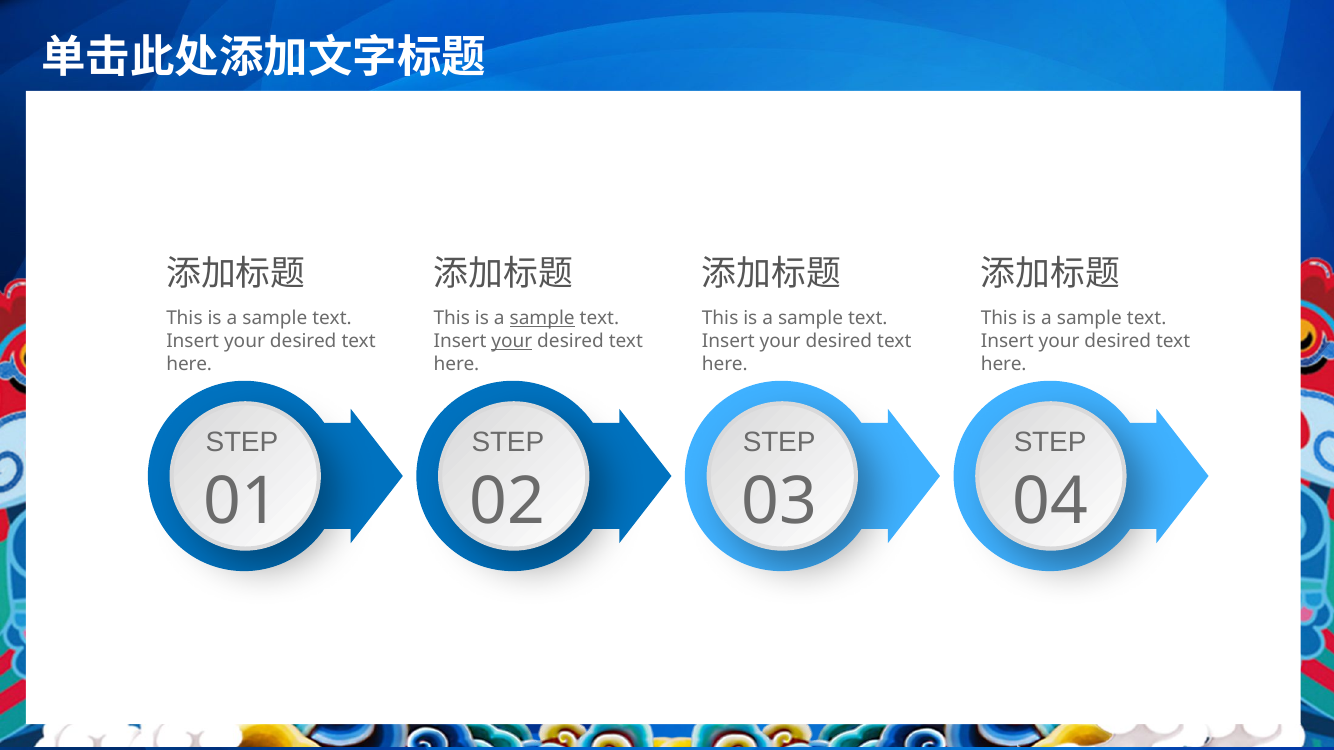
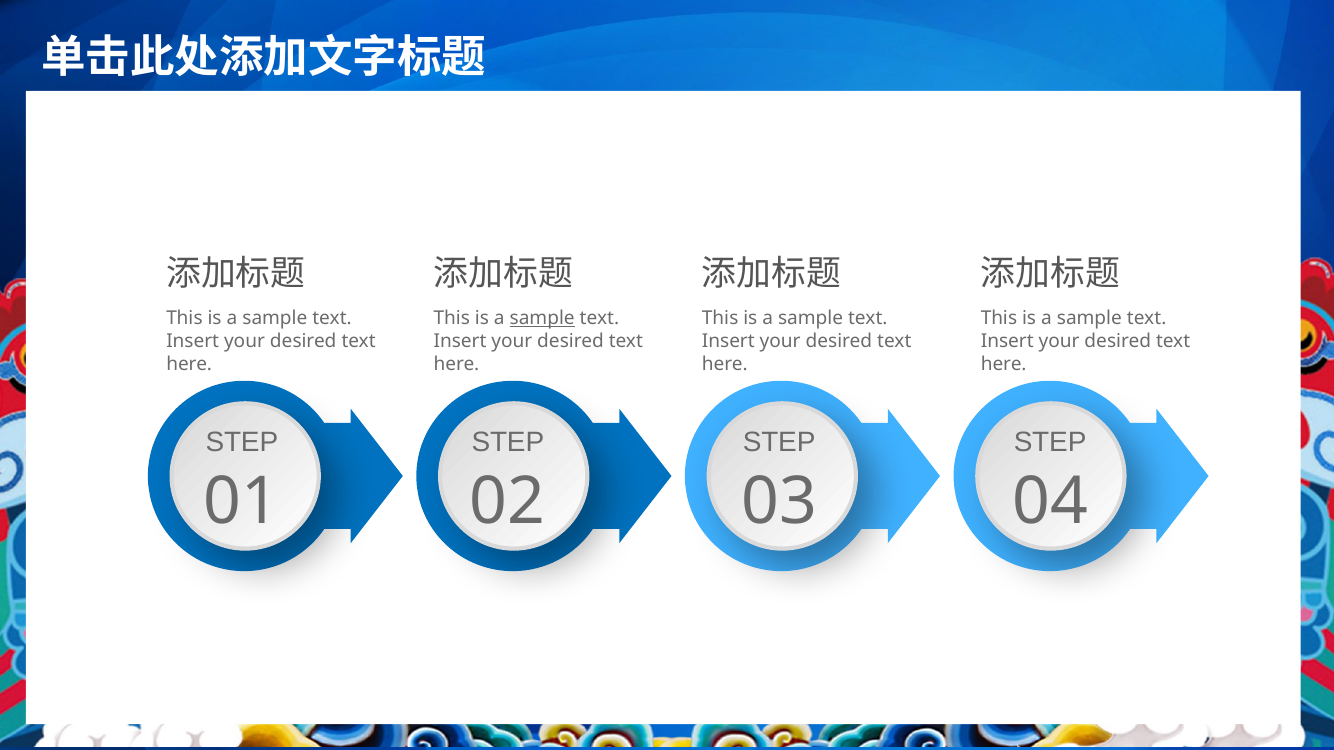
your underline: present -> none (512, 342)
